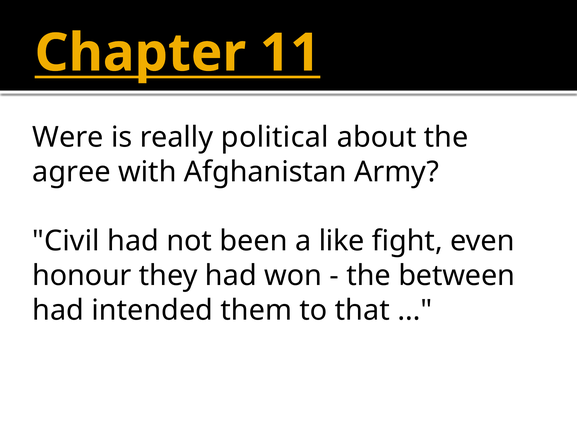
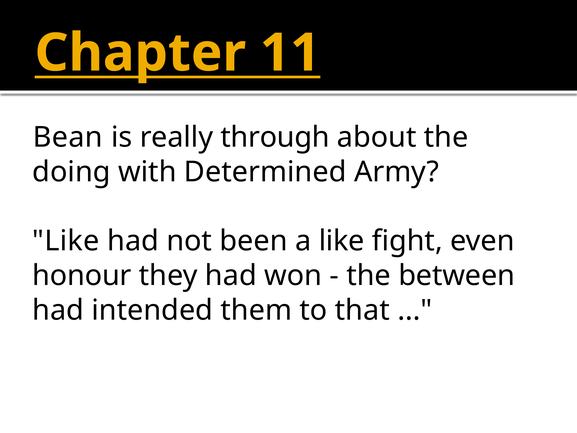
Were: Were -> Bean (68, 137)
political: political -> through (275, 137)
agree: agree -> doing (71, 172)
Afghanistan: Afghanistan -> Determined (265, 172)
Civil: Civil -> Like (66, 241)
